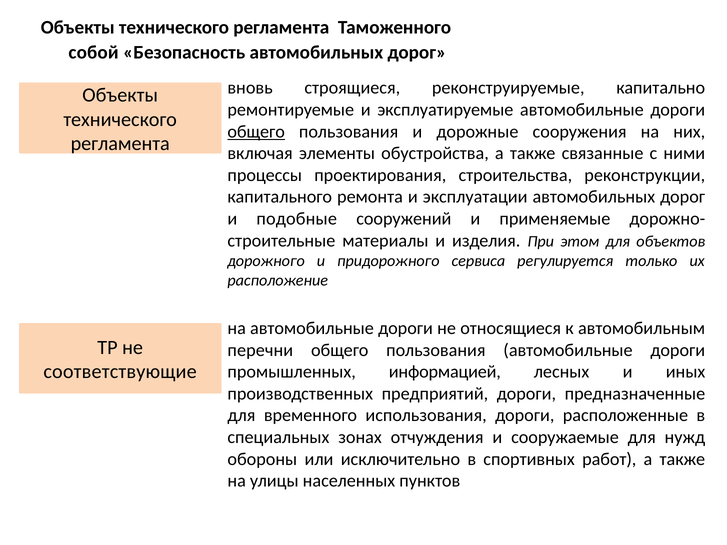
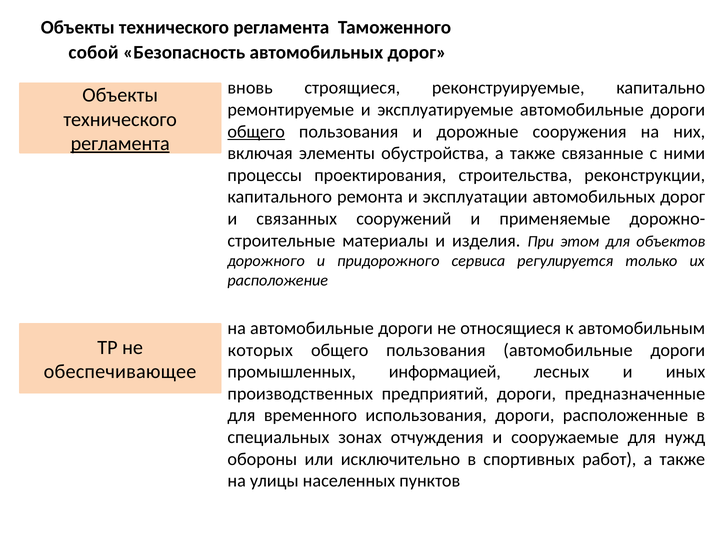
регламента underline: none -> present (120, 144)
подобные: подобные -> связанных (297, 219)
перечни: перечни -> которых (260, 350)
соответствующие: соответствующие -> обеспечивающее (120, 372)
